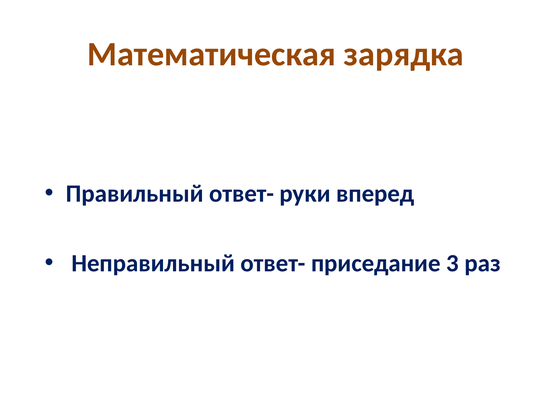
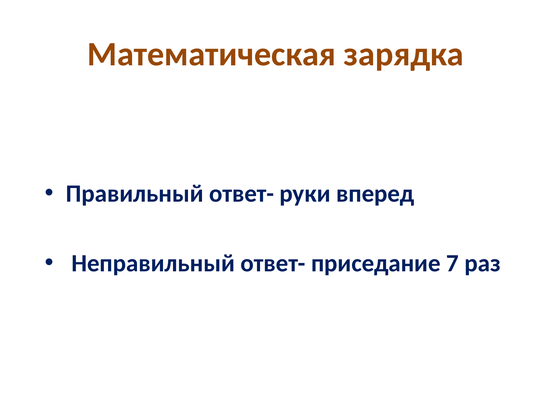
3: 3 -> 7 (453, 263)
